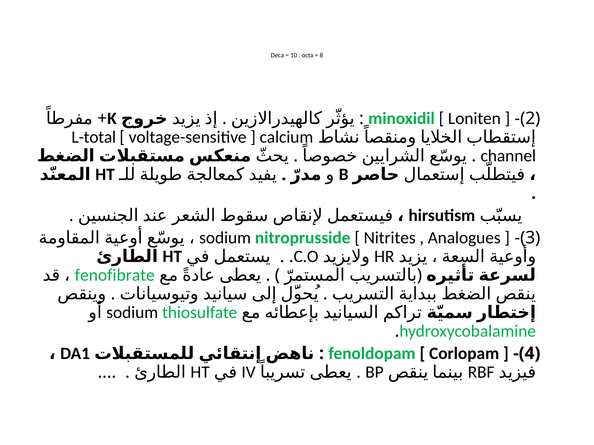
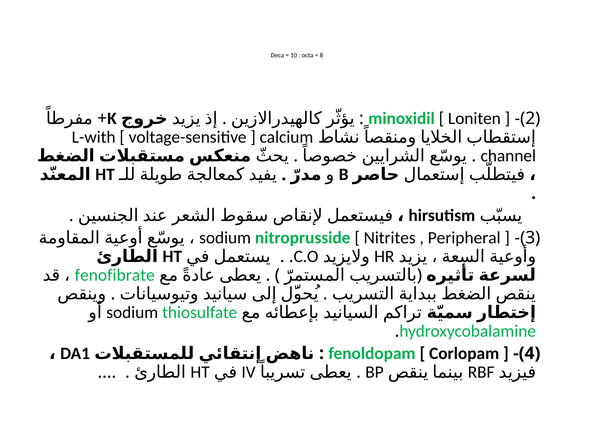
L-total: L-total -> L-with (94, 137)
Analogues: Analogues -> Peripheral (464, 238)
